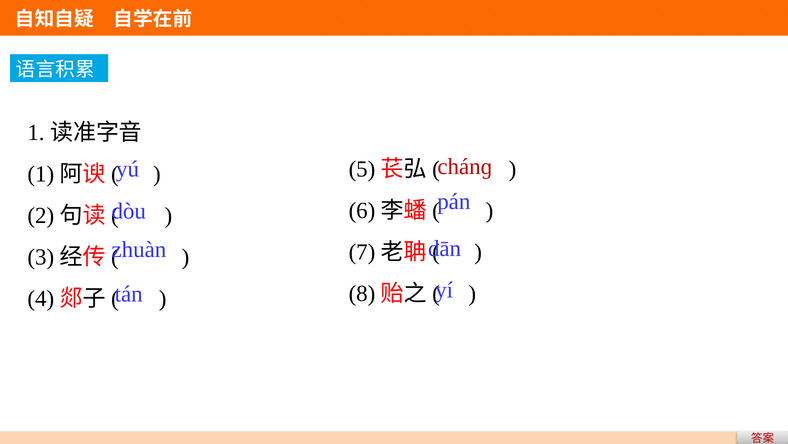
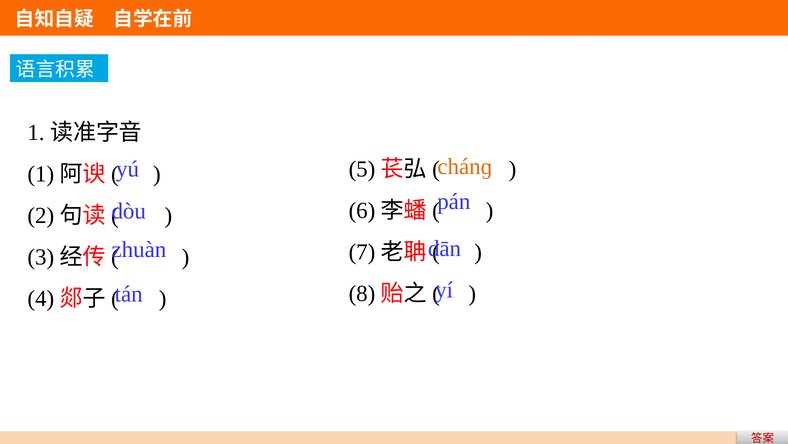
chánɡ colour: red -> orange (465, 166)
